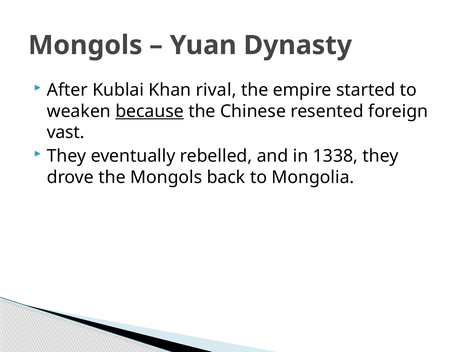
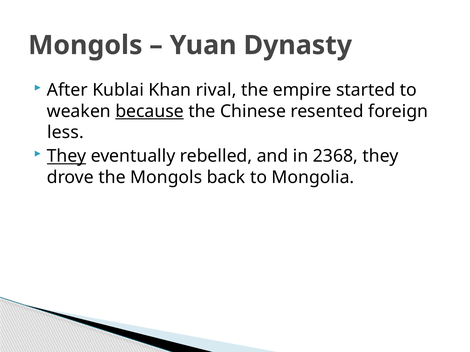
vast: vast -> less (65, 133)
They underline: none -> present (67, 156)
1338: 1338 -> 2368 (335, 156)
